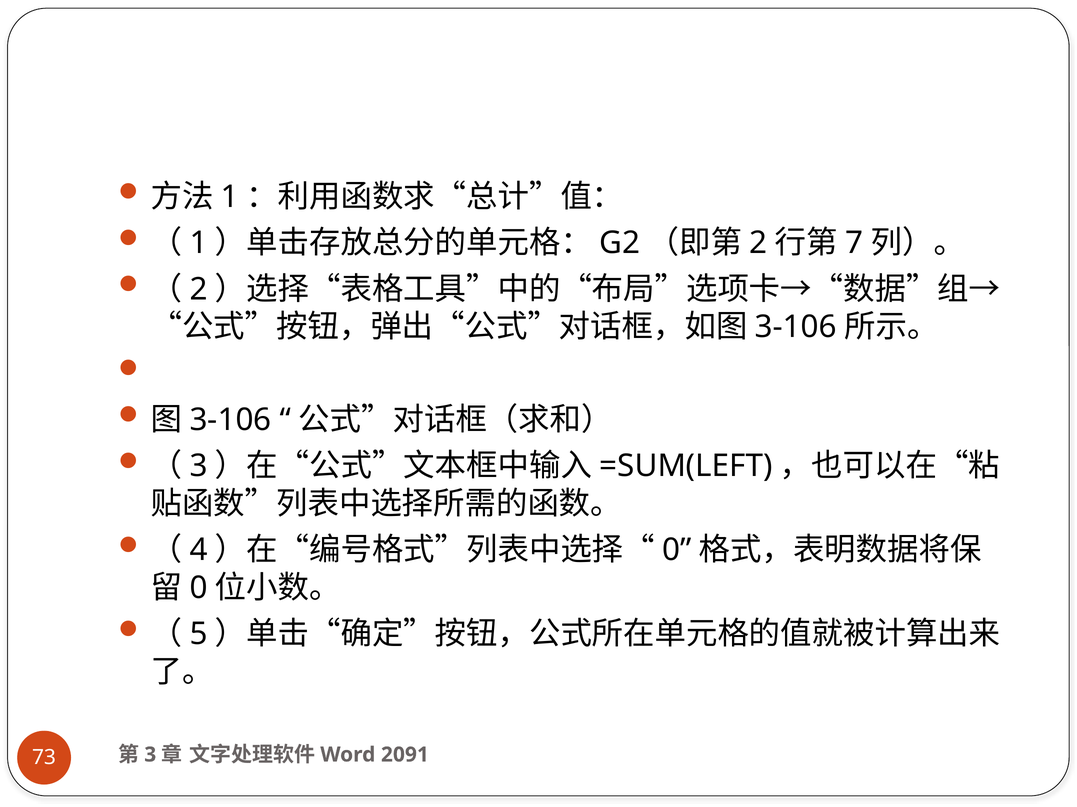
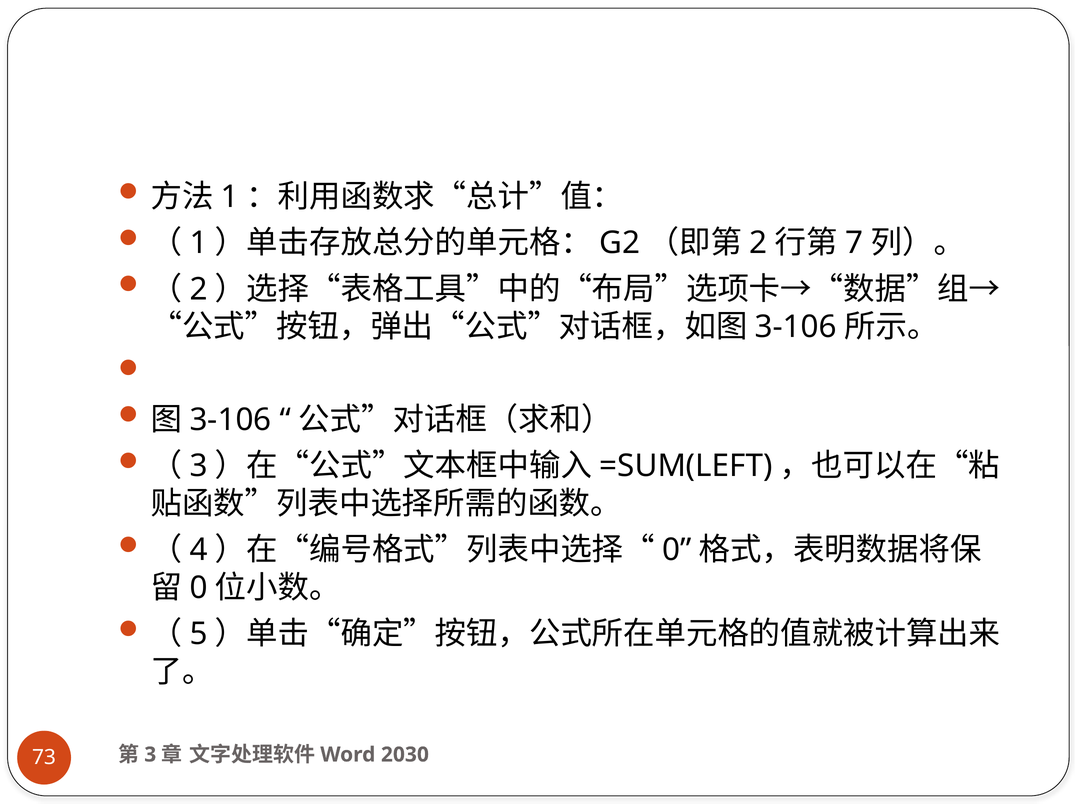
2091: 2091 -> 2030 (405, 755)
